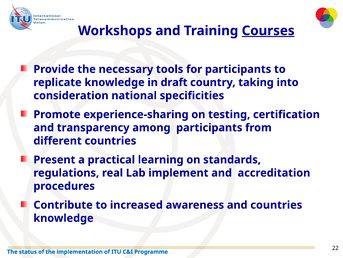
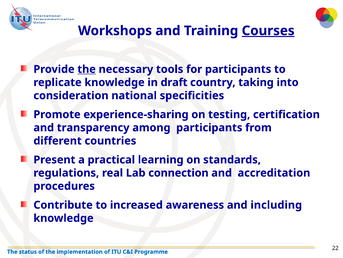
the underline: none -> present (87, 69)
implement: implement -> connection (178, 172)
and countries: countries -> including (276, 204)
